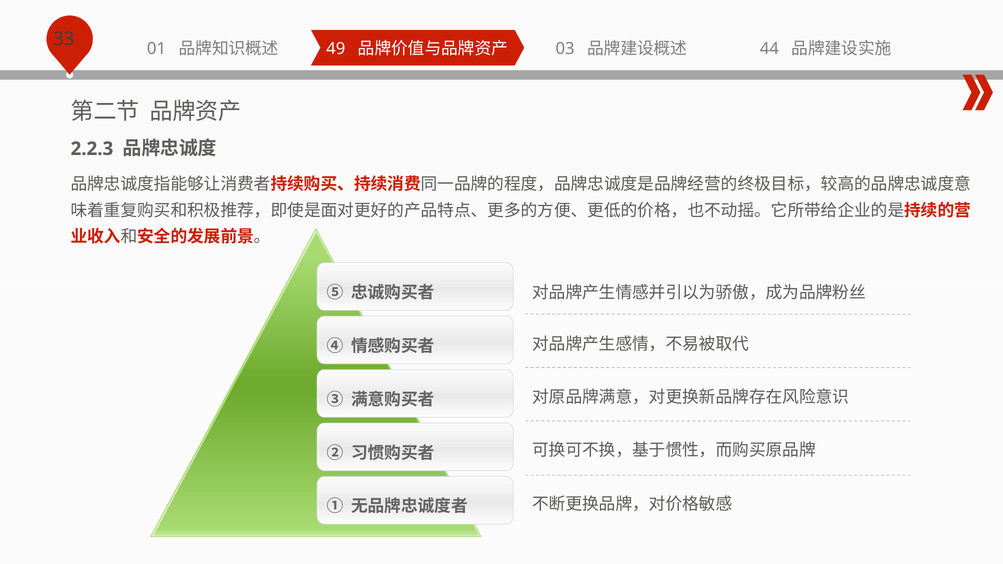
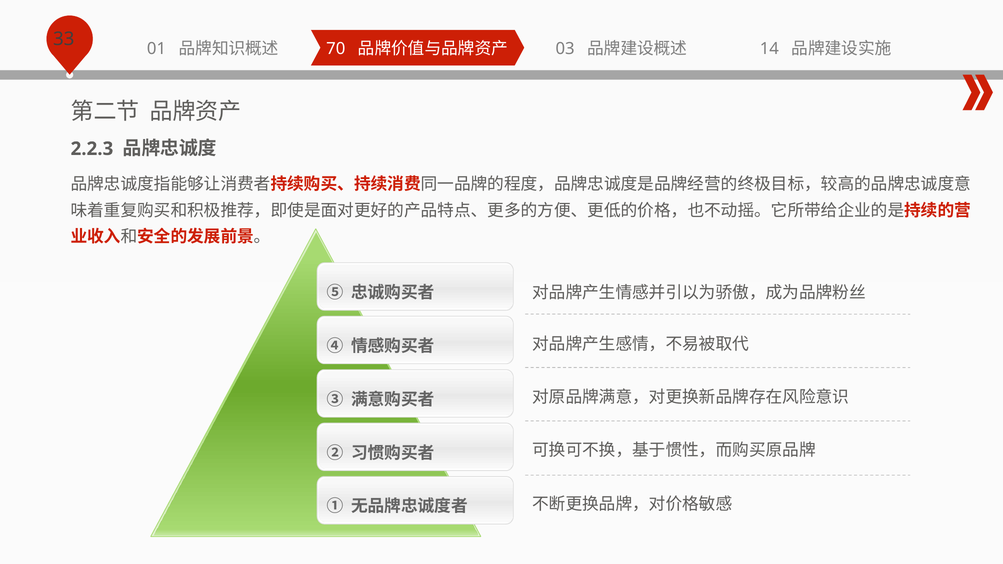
44: 44 -> 14 (769, 49)
49: 49 -> 70 (336, 49)
